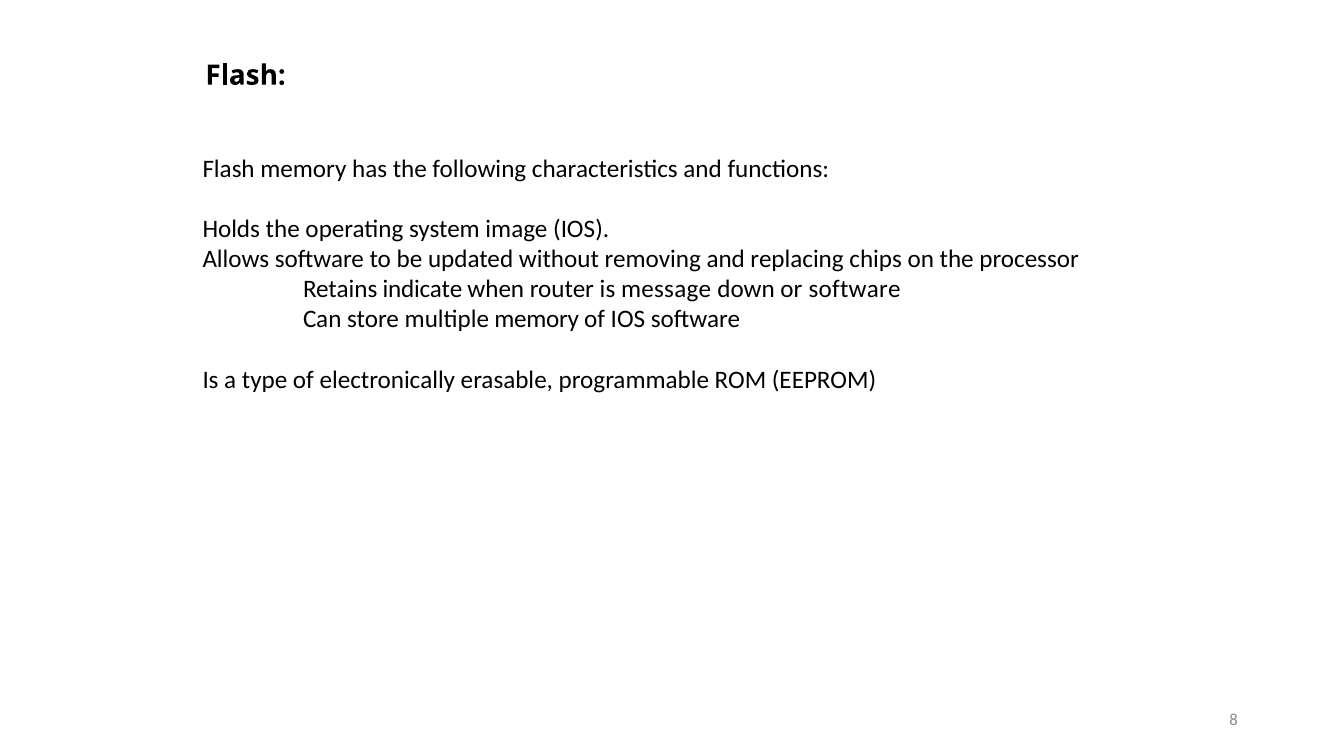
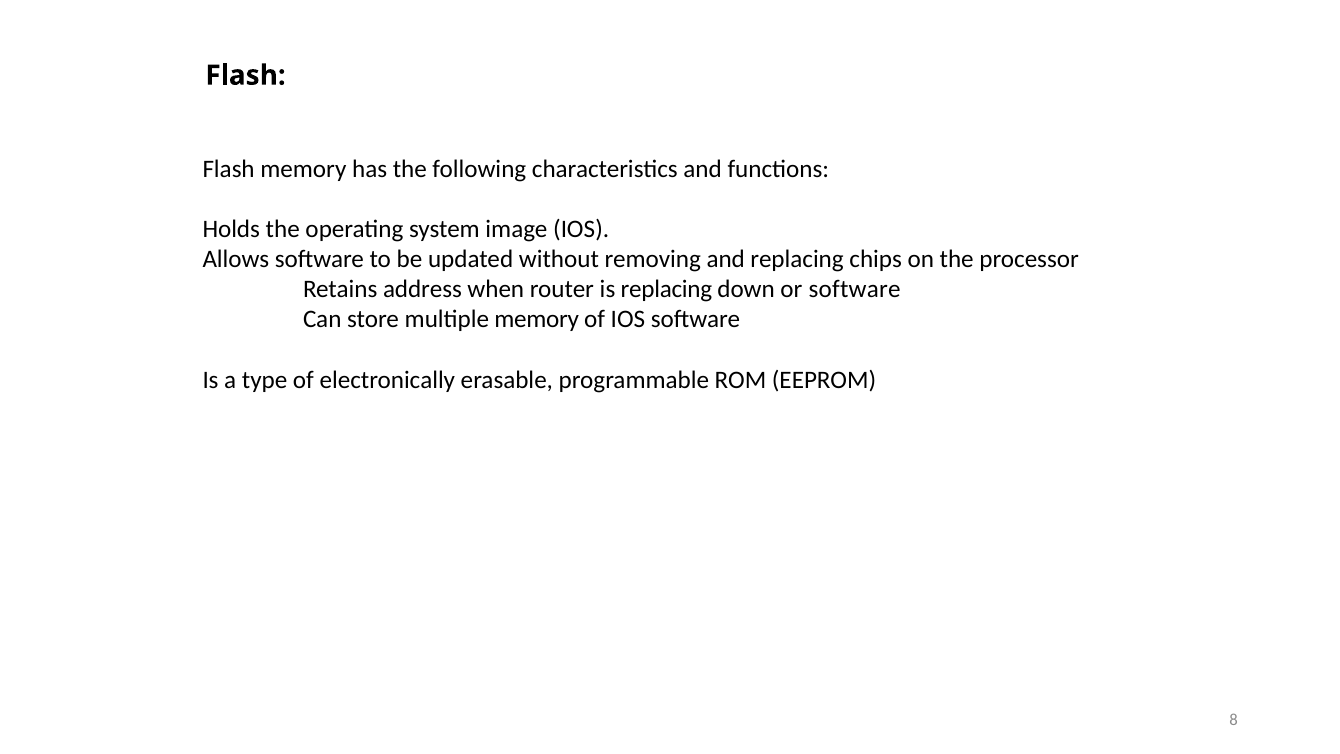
indicate: indicate -> address (422, 289)
is message: message -> replacing (666, 289)
